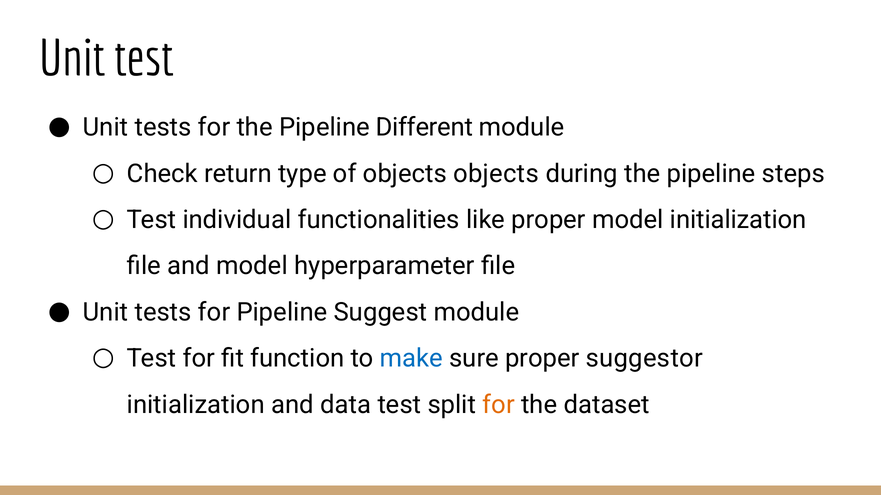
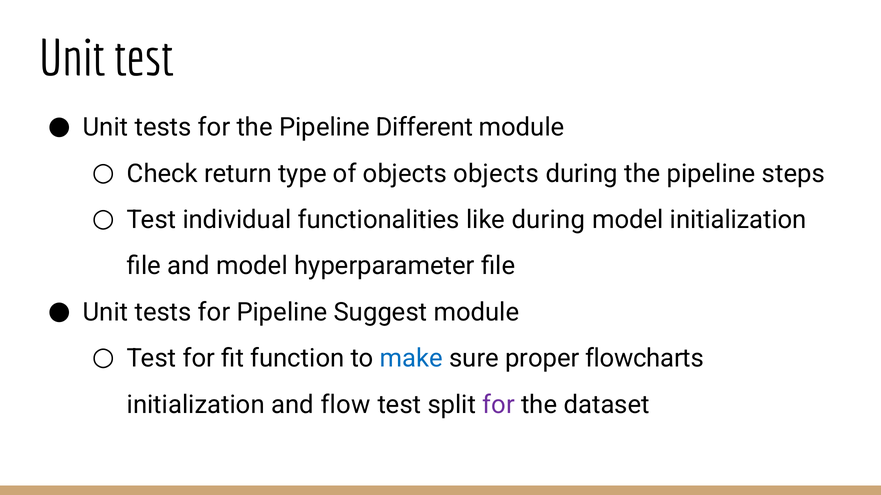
like proper: proper -> during (548, 220)
suggestor: suggestor -> flowcharts (645, 359)
data: data -> flow (346, 405)
for colour: orange -> purple (499, 405)
